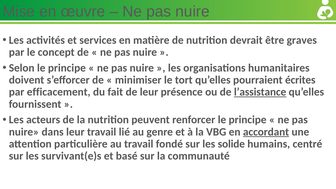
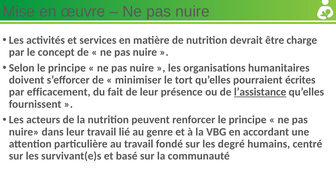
graves: graves -> charge (302, 40)
accordant underline: present -> none (266, 132)
solide: solide -> degré (231, 144)
